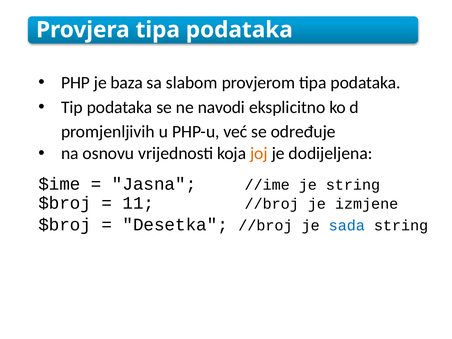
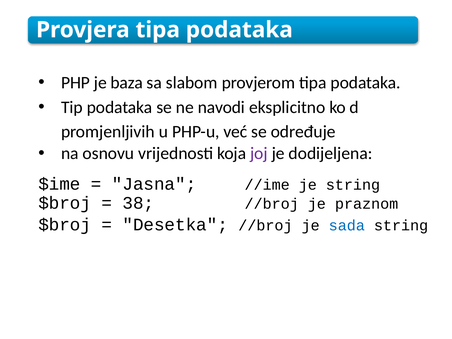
joj colour: orange -> purple (259, 154)
11: 11 -> 38 (138, 203)
izmjene: izmjene -> praznom (367, 204)
